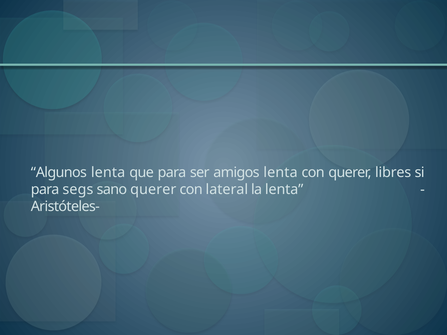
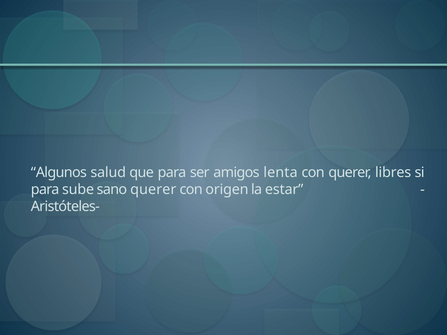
Algunos lenta: lenta -> salud (108, 172)
segs: segs -> sube (78, 190)
lateral: lateral -> origen (227, 190)
la lenta: lenta -> estar (284, 190)
